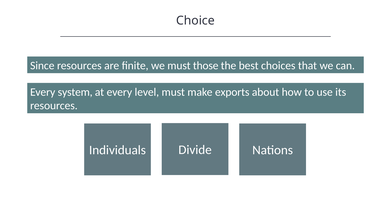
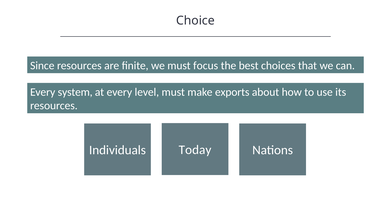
those: those -> focus (206, 66)
Divide: Divide -> Today (195, 150)
